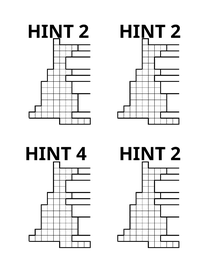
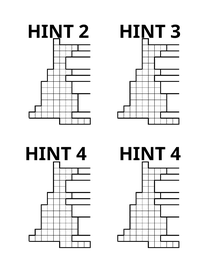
2 HINT 2: 2 -> 3 (176, 32)
4 HINT 2: 2 -> 4 (176, 154)
